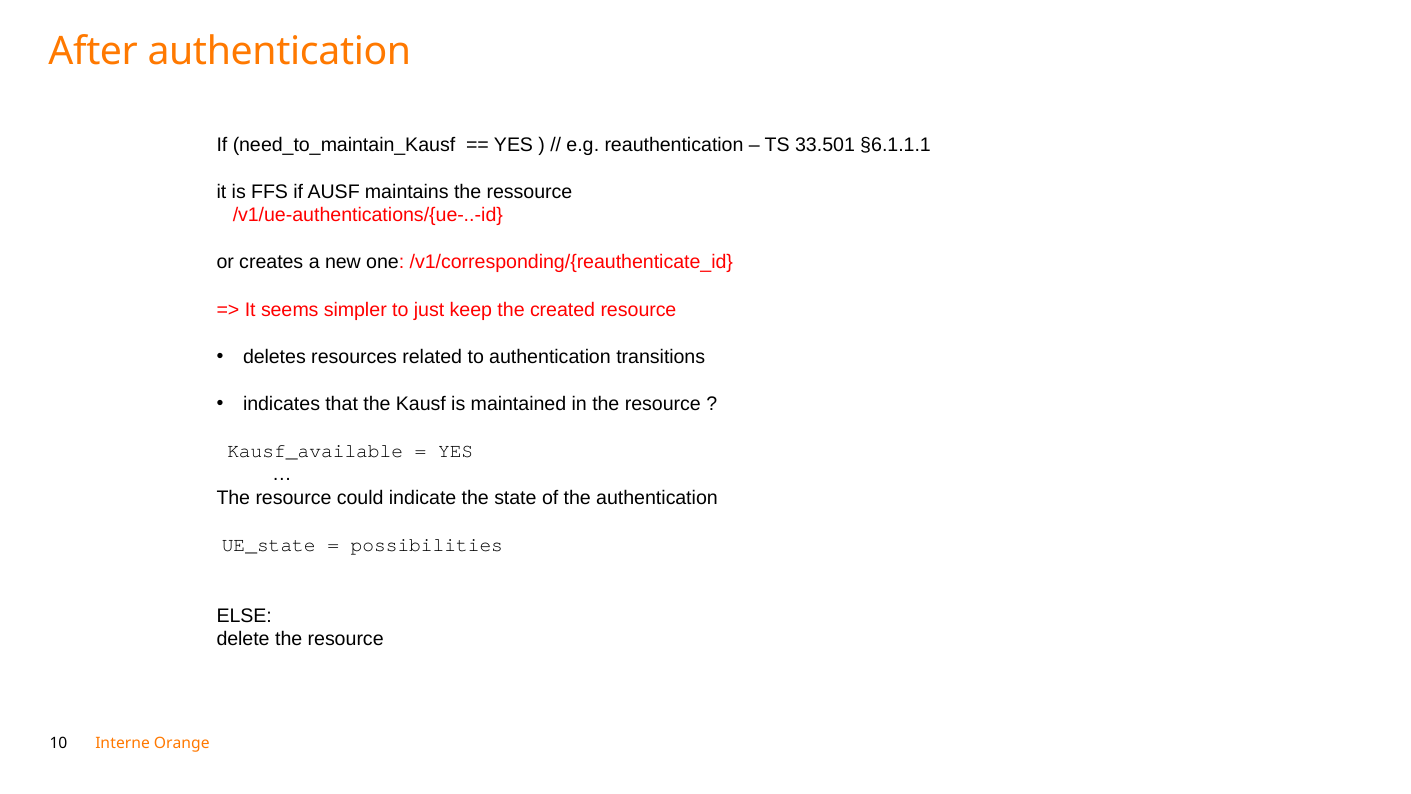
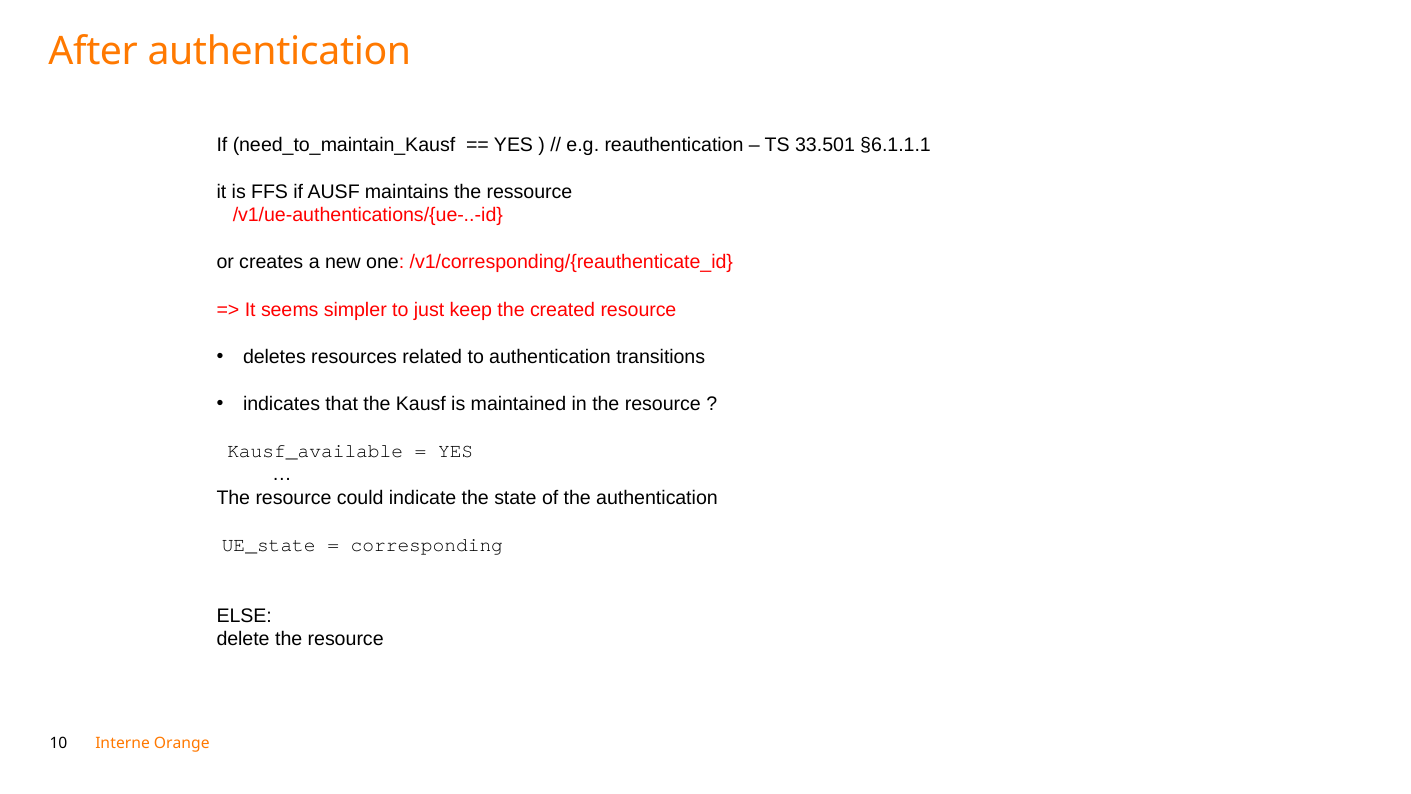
possibilities: possibilities -> corresponding (427, 545)
